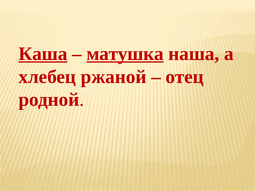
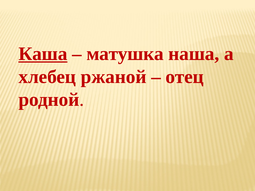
матушка underline: present -> none (125, 54)
